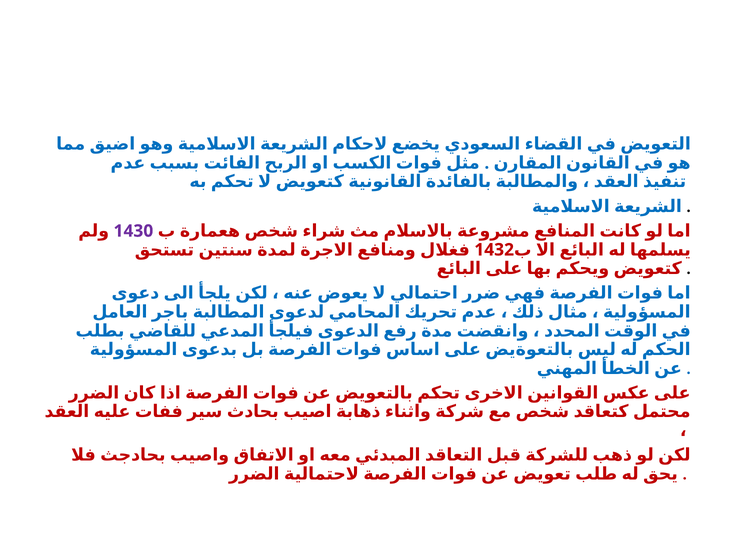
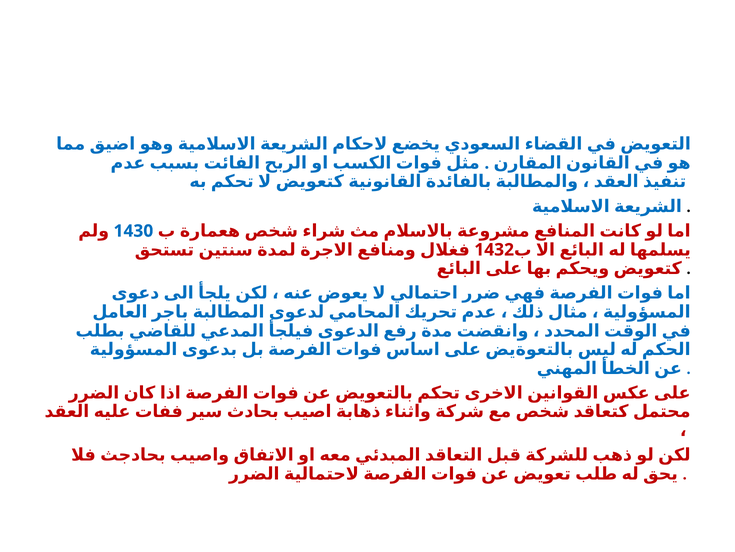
1430 colour: purple -> blue (133, 231)
